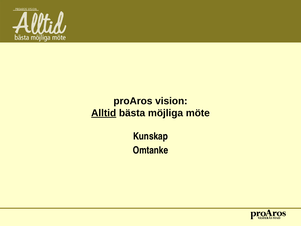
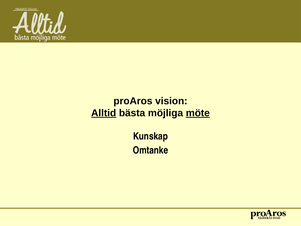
möte underline: none -> present (198, 113)
